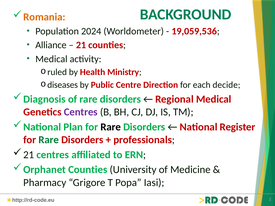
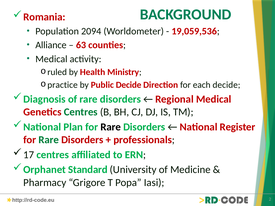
Romania colour: orange -> red (44, 17)
2024: 2024 -> 2094 (91, 31)
21: 21 -> 63 (81, 45)
diseases: diseases -> practice (63, 85)
Public Centre: Centre -> Decide (129, 85)
Centres colour: purple -> green (81, 112)
21: 21 -> 17 (29, 155)
Orphanet Counties: Counties -> Standard (88, 170)
